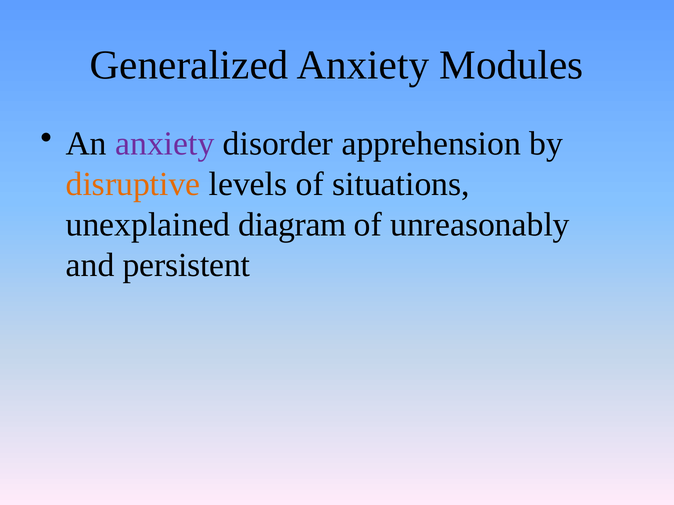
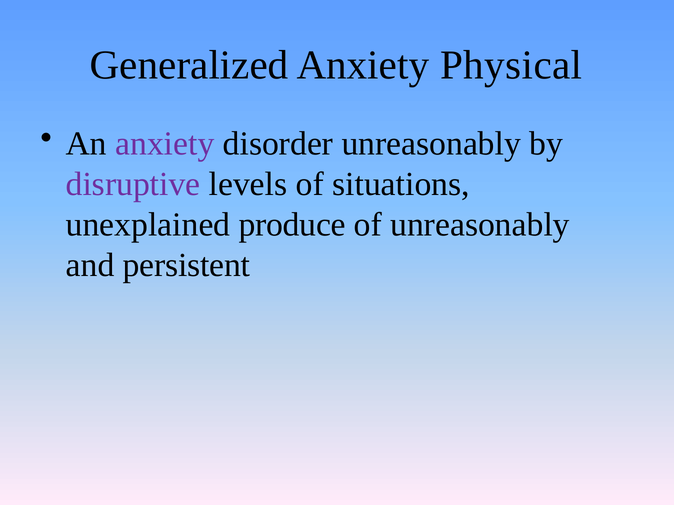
Modules: Modules -> Physical (511, 65)
disorder apprehension: apprehension -> unreasonably (431, 144)
disruptive colour: orange -> purple (133, 184)
diagram: diagram -> produce (292, 225)
